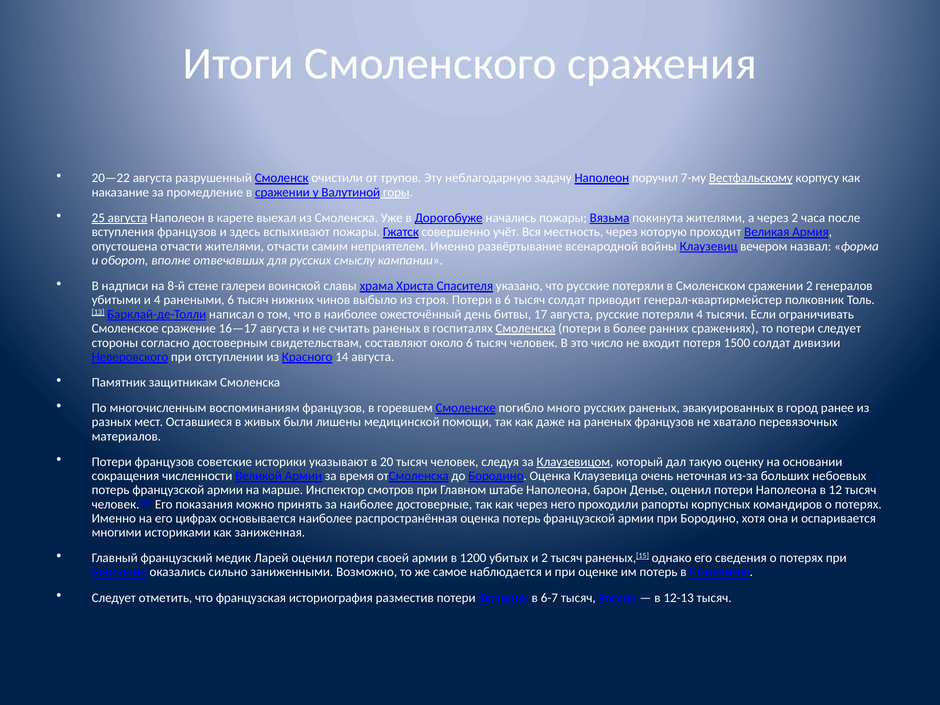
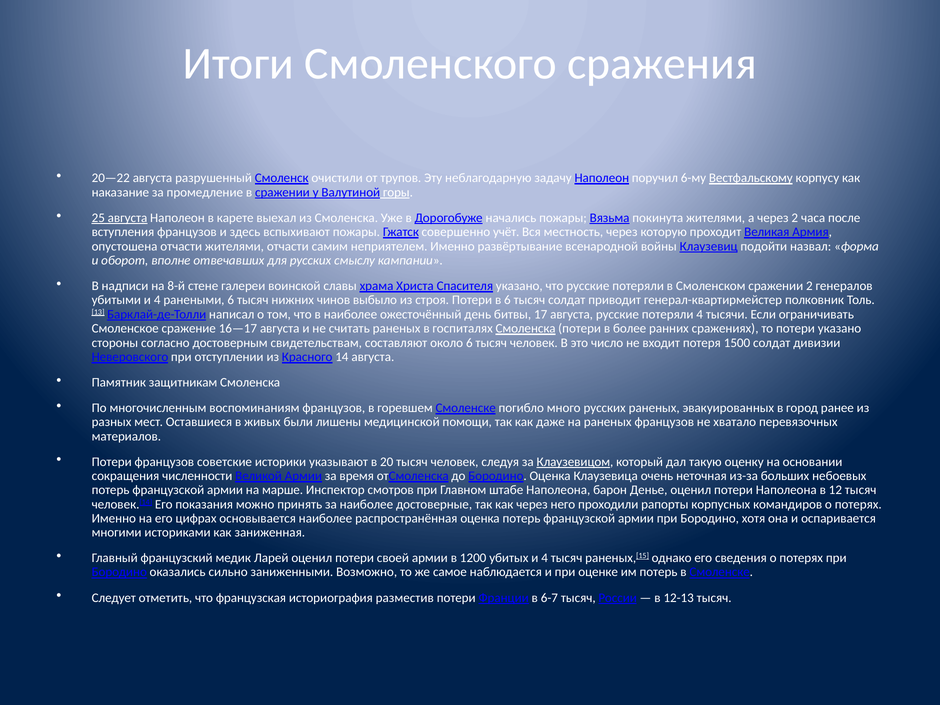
7-му: 7-му -> 6-му (693, 178)
вечером: вечером -> подойти (764, 246)
потери следует: следует -> указано (839, 329)
убитых и 2: 2 -> 4 (545, 558)
